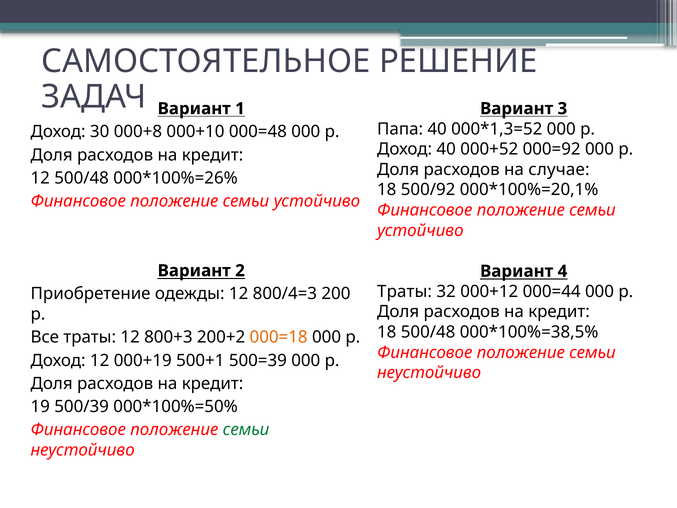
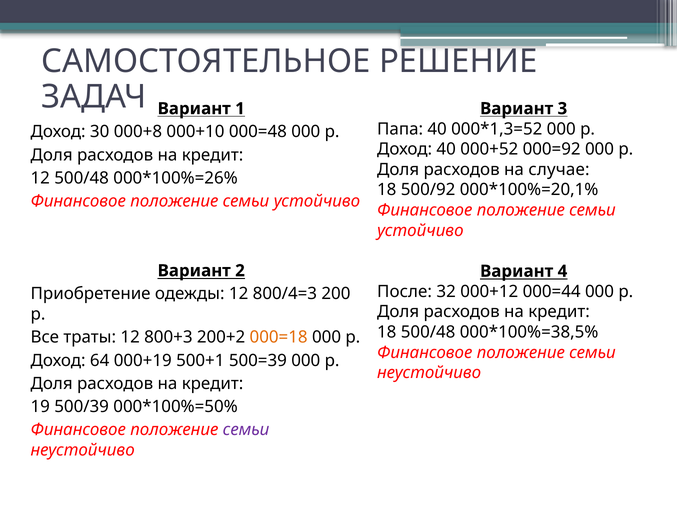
Траты: Траты -> После (405, 291)
Доход 12: 12 -> 64 (100, 360)
семьи colour: green -> purple (246, 430)
